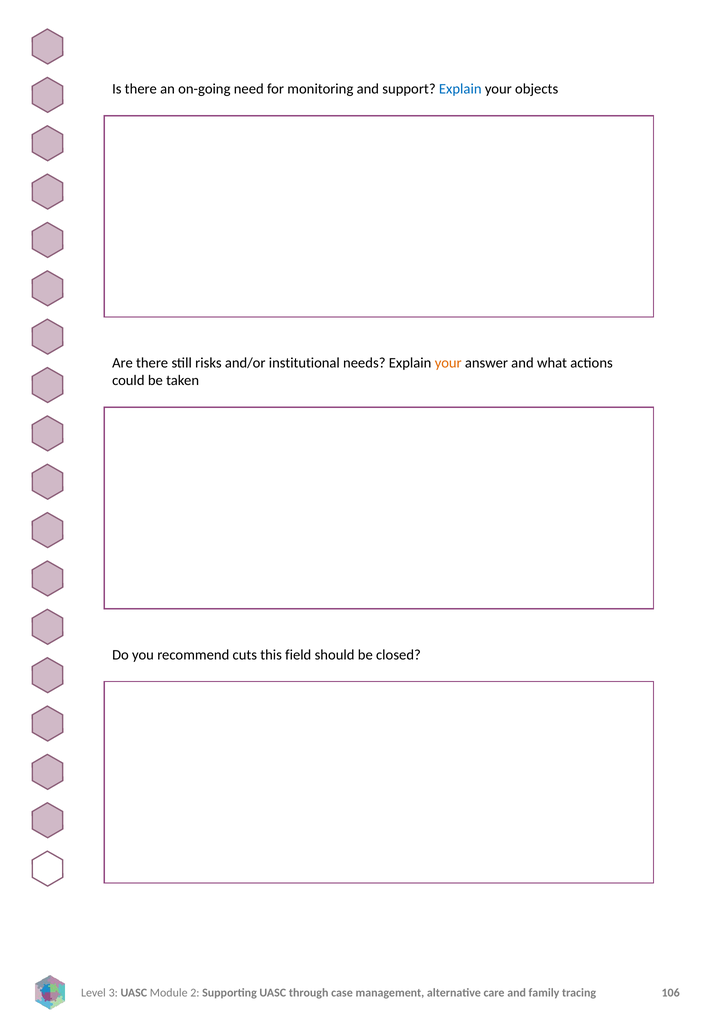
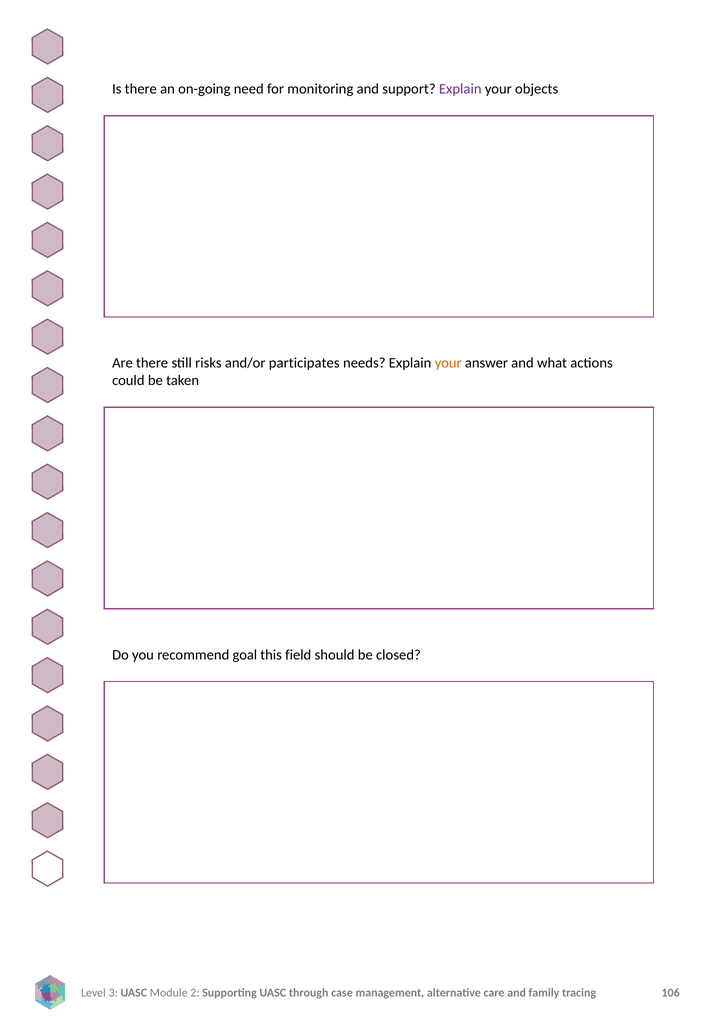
Explain colour: blue -> purple (460, 89)
institutional: institutional -> participates (304, 363)
cuts: cuts -> goal (245, 655)
